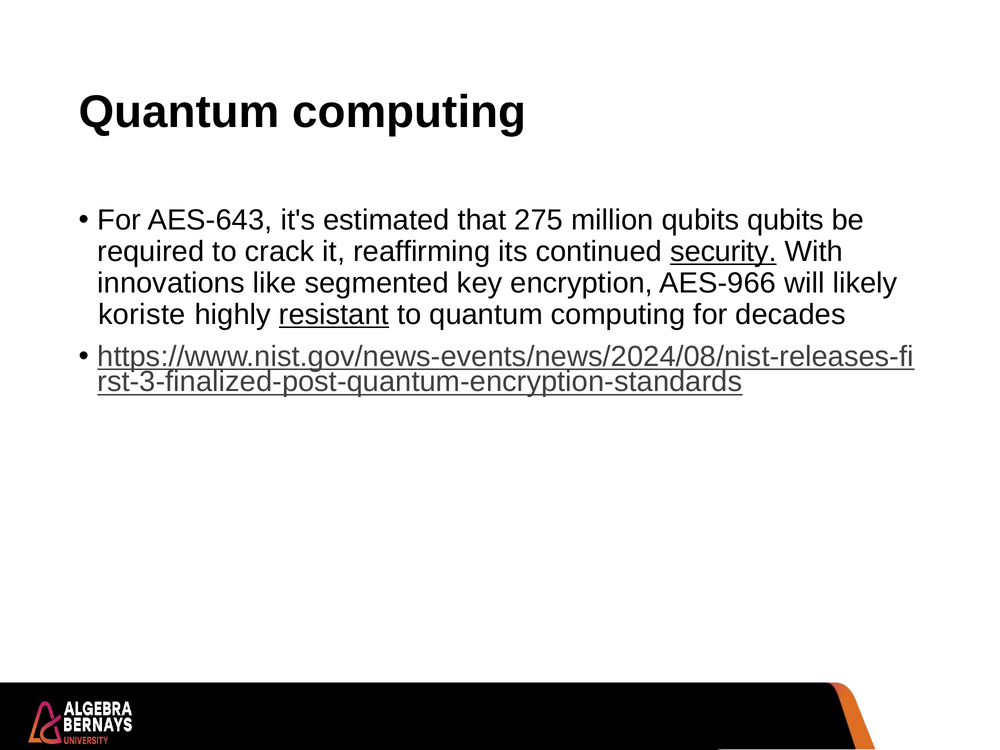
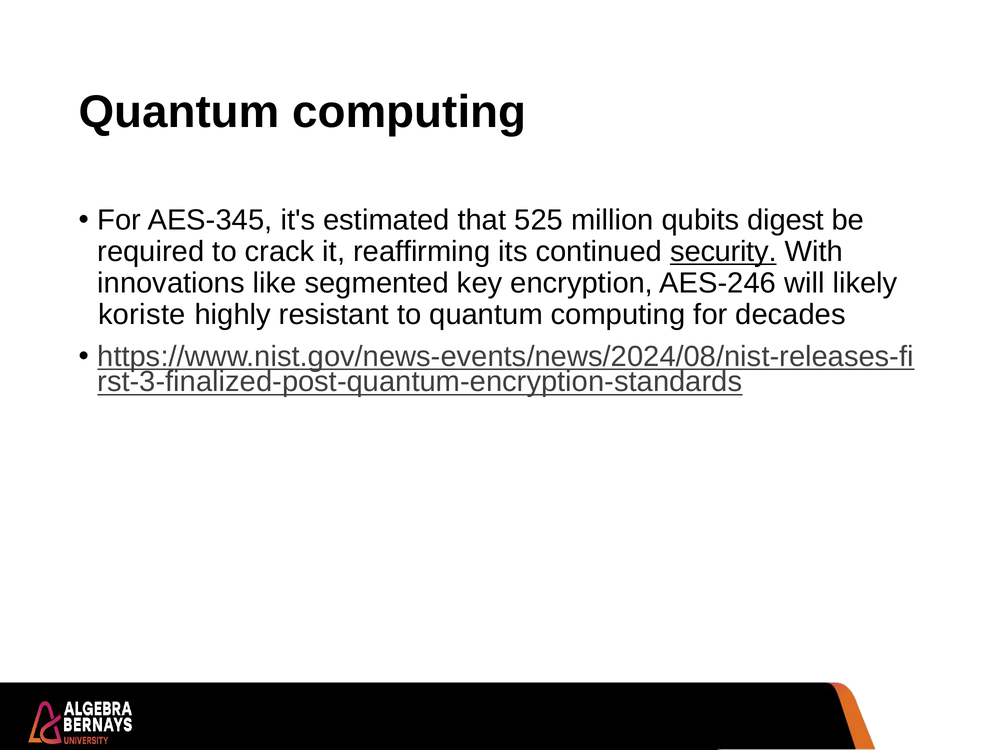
AES-643: AES-643 -> AES-345 (210, 220)
275: 275 -> 525 (539, 220)
qubits qubits: qubits -> digest (786, 220)
AES-966: AES-966 -> AES-246 (718, 283)
resistant underline: present -> none (334, 315)
